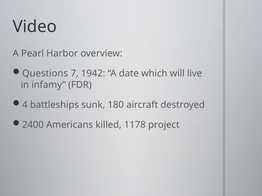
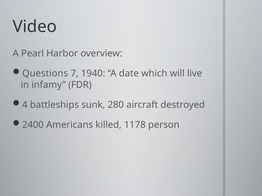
1942: 1942 -> 1940 (93, 74)
180: 180 -> 280 (116, 105)
project: project -> person (164, 125)
